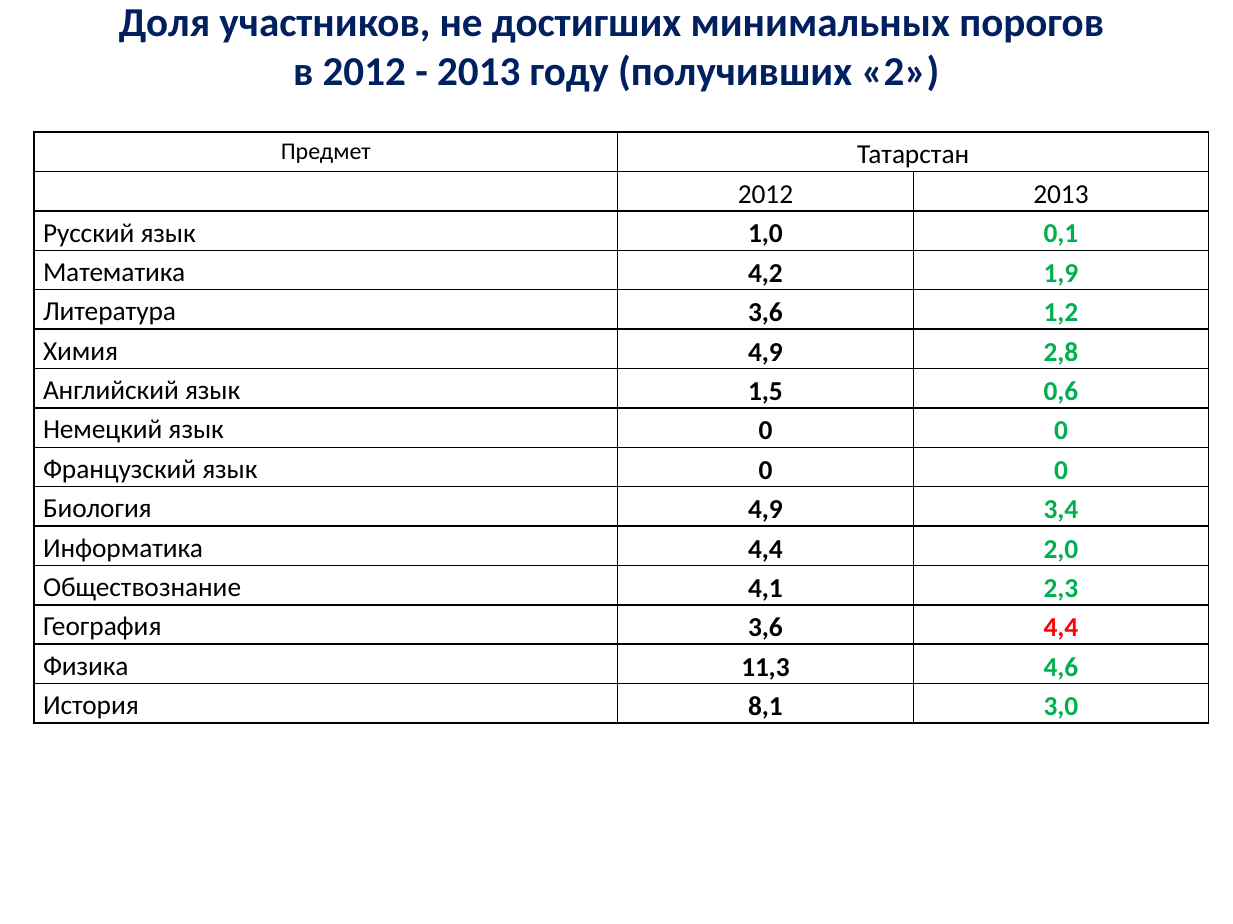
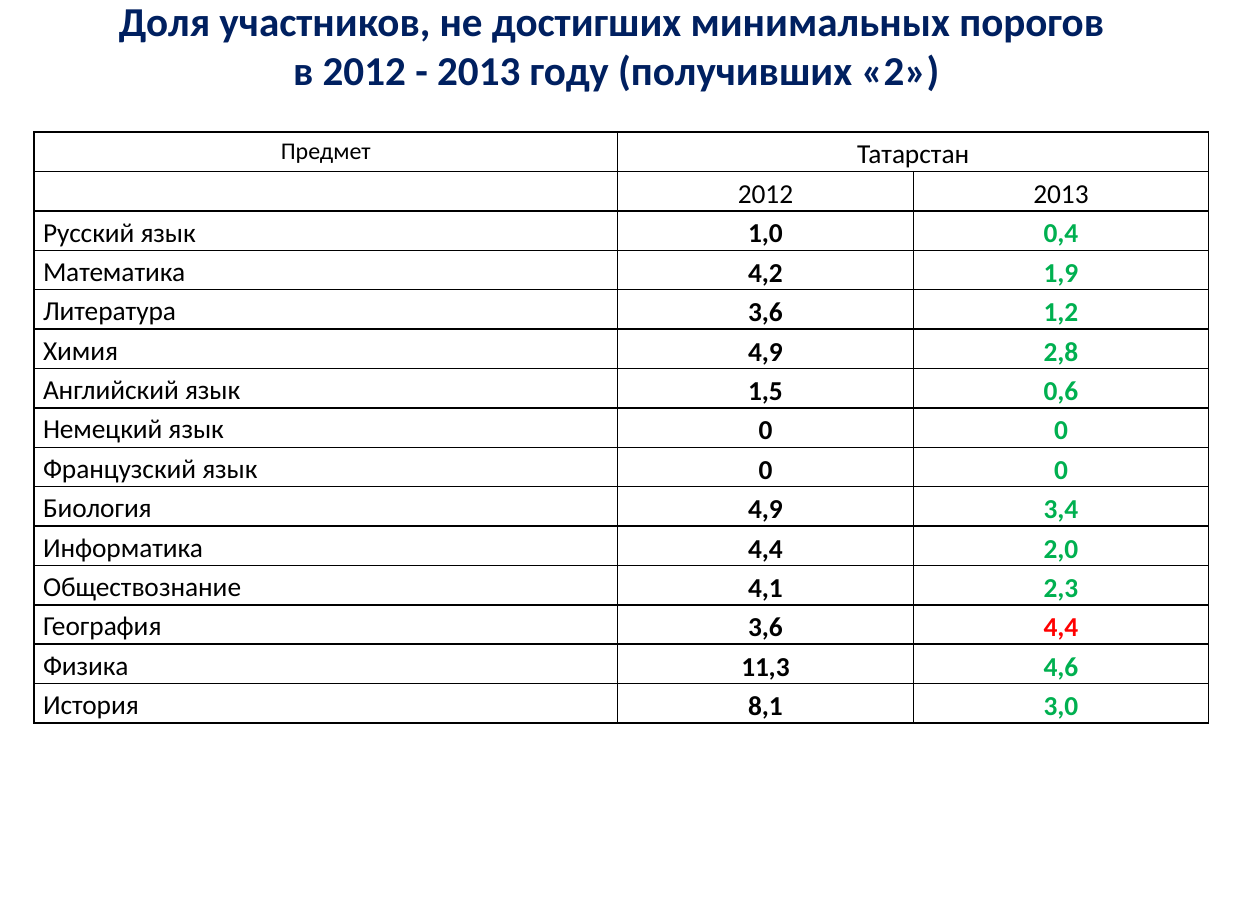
0,1: 0,1 -> 0,4 (1061, 234)
